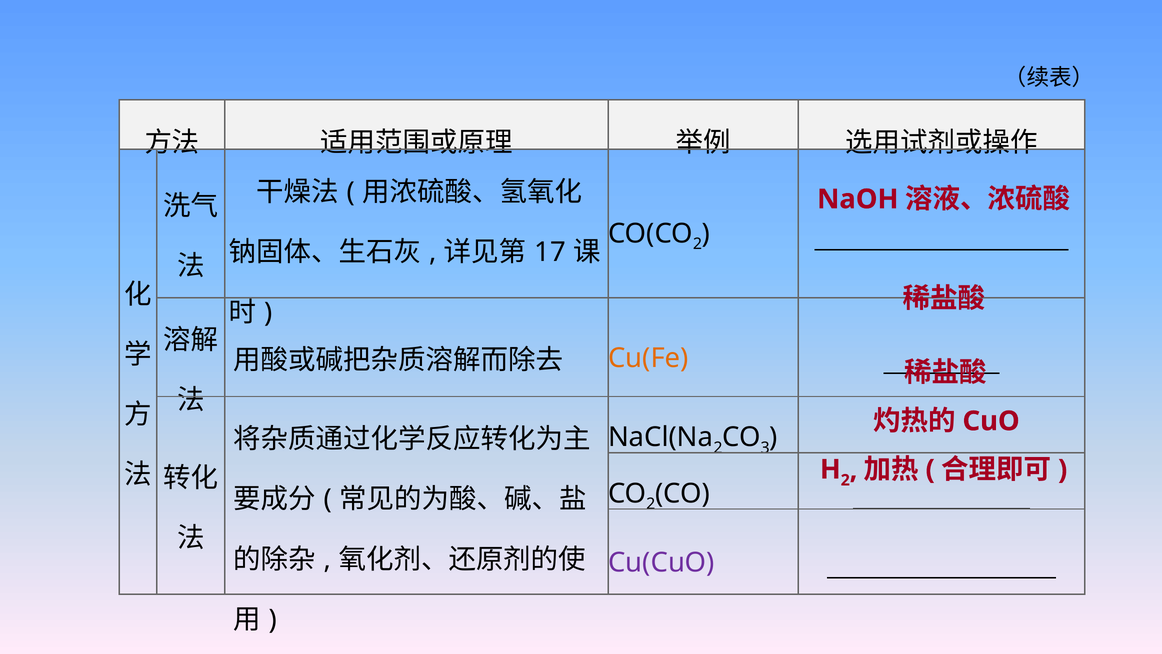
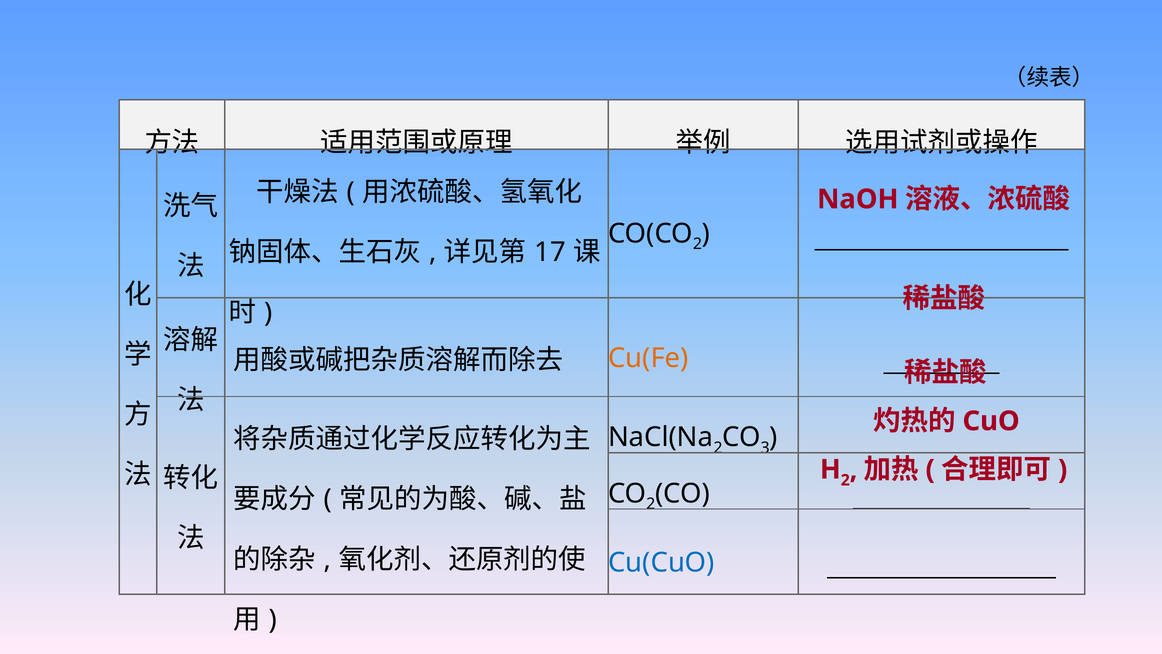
Cu(CuO colour: purple -> blue (661, 562)
